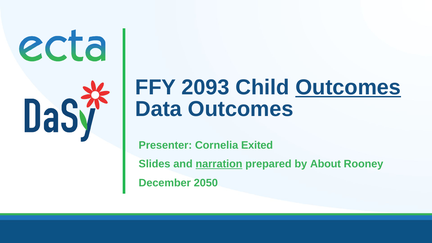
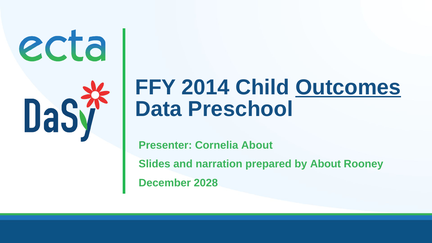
2093: 2093 -> 2014 (206, 87)
Data Outcomes: Outcomes -> Preschool (241, 109)
Cornelia Exited: Exited -> About (257, 145)
narration underline: present -> none (219, 164)
2050: 2050 -> 2028 (206, 183)
